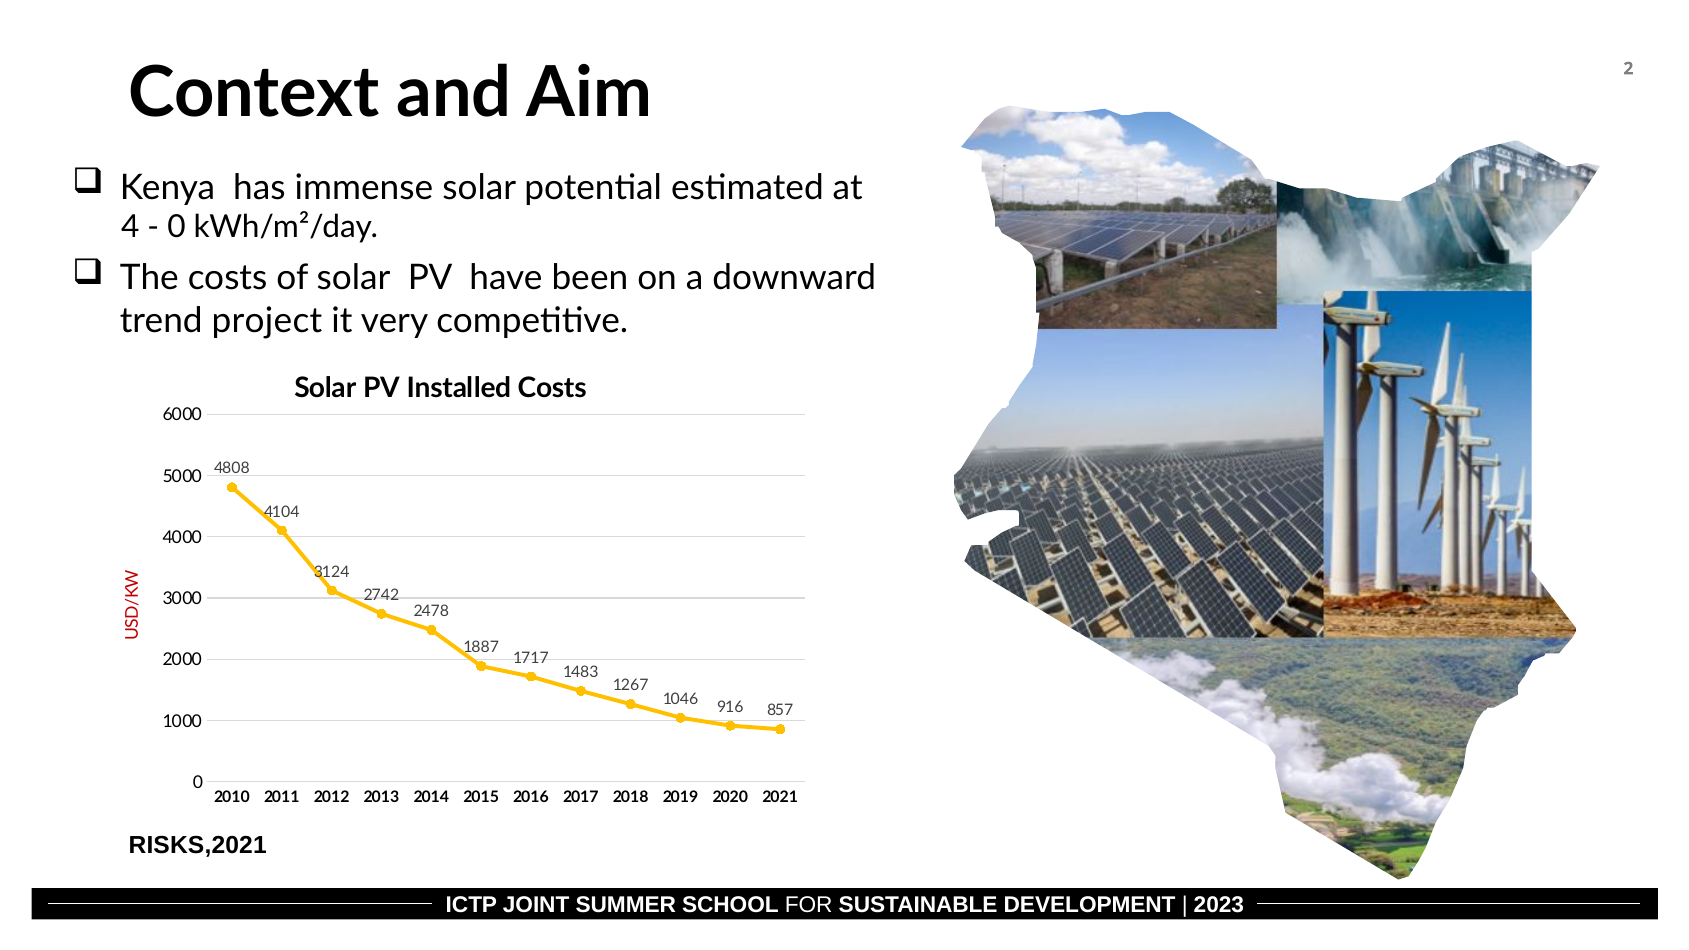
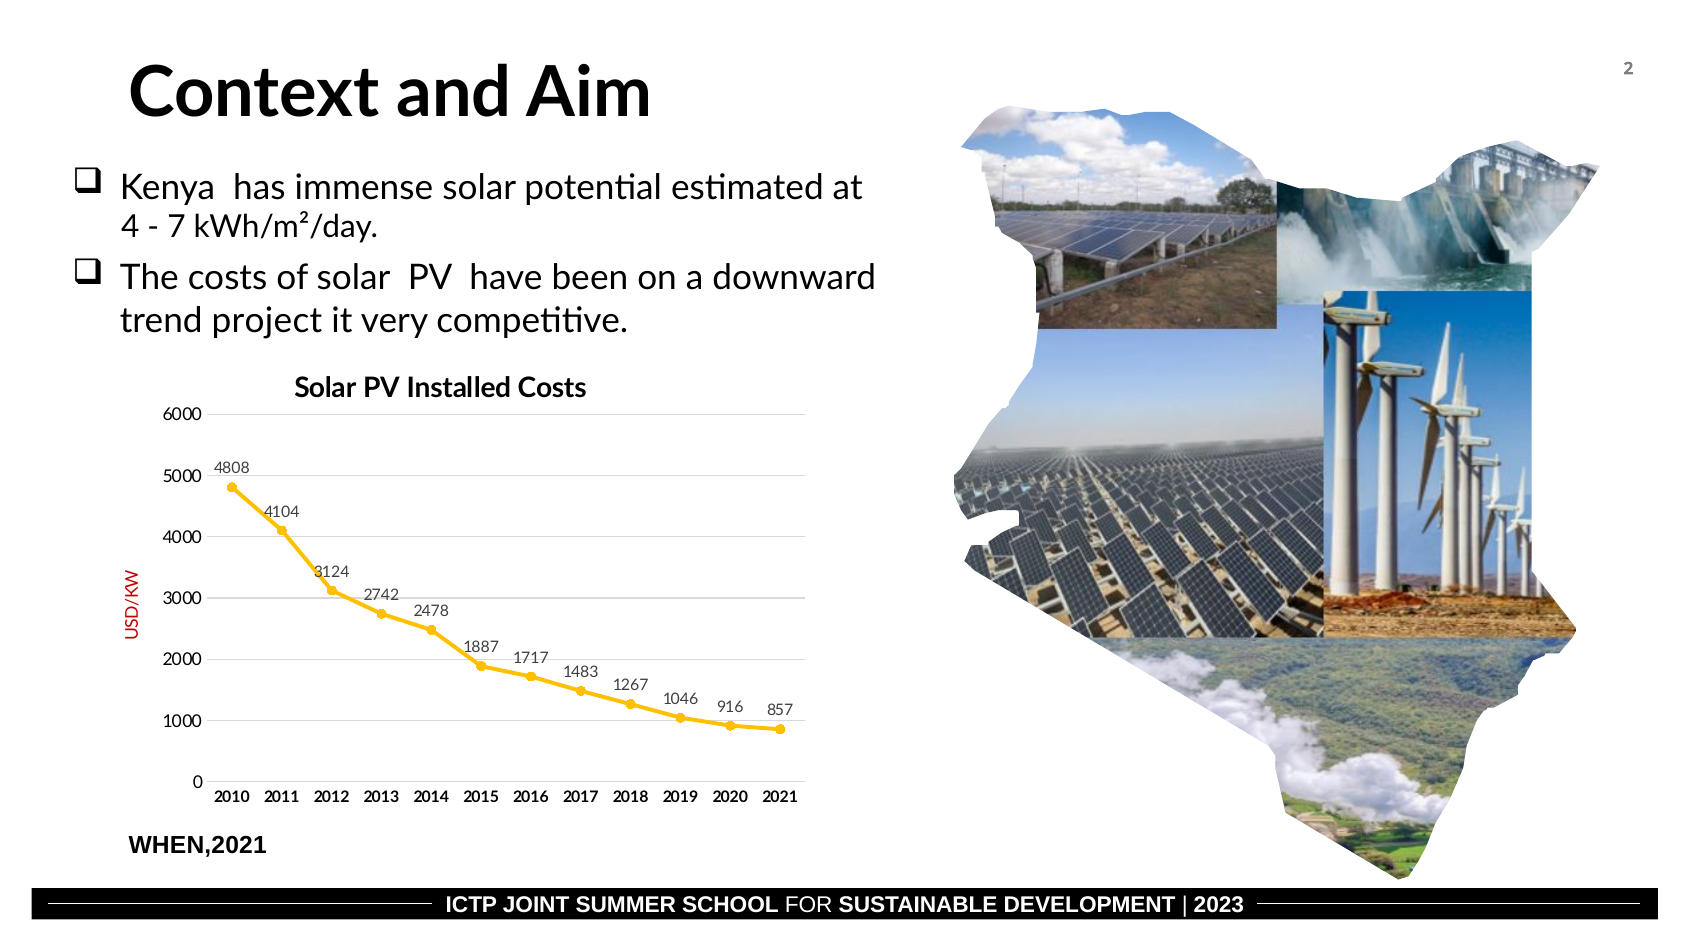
0: 0 -> 7 (176, 227)
RISKS,2021: RISKS,2021 -> WHEN,2021 (198, 846)
